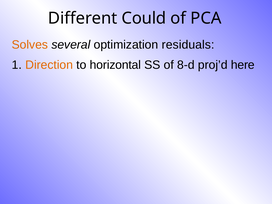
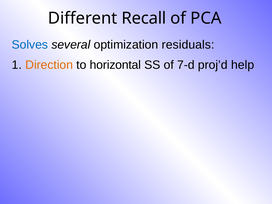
Could: Could -> Recall (144, 18)
Solves colour: orange -> blue (30, 45)
8-d: 8-d -> 7-d (186, 65)
here: here -> help (243, 65)
